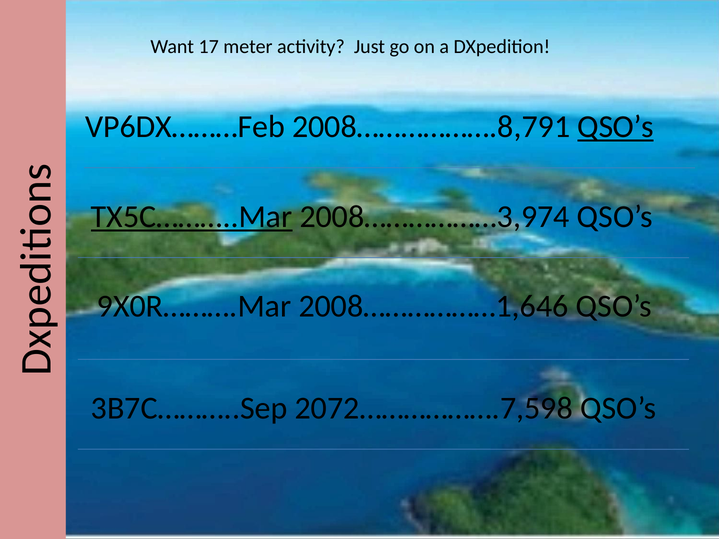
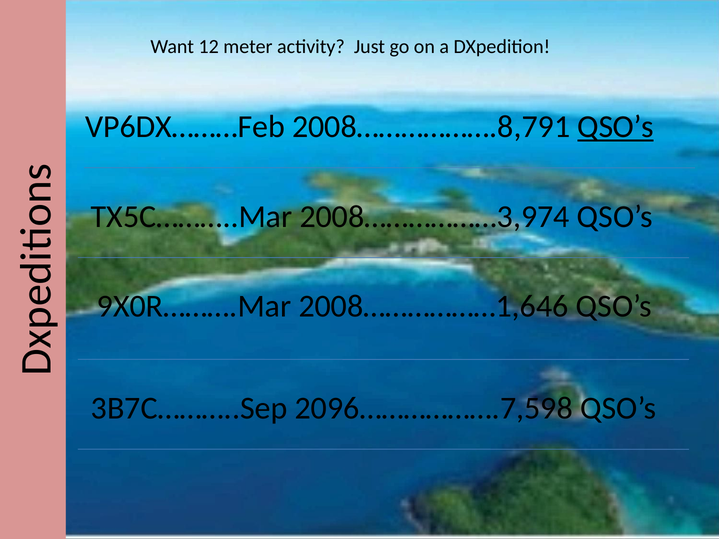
17: 17 -> 12 (209, 47)
TX5C………..Mar underline: present -> none (192, 217)
2072……………….7,598: 2072……………….7,598 -> 2096……………….7,598 (434, 408)
